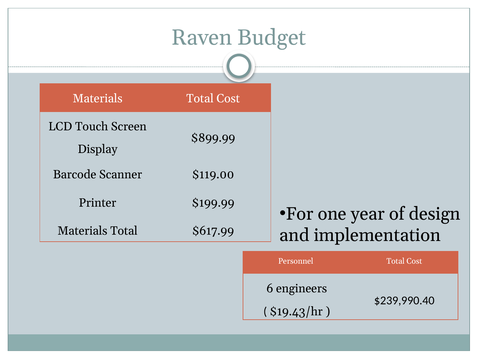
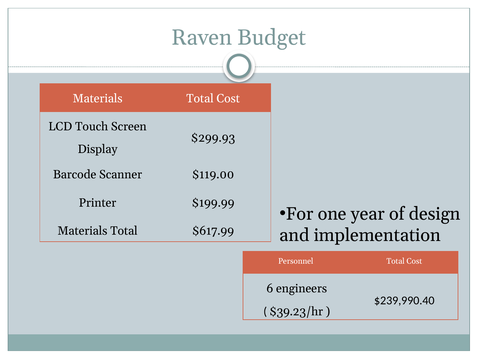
$899.99: $899.99 -> $299.93 (213, 138)
$19.43/hr: $19.43/hr -> $39.23/hr (296, 311)
